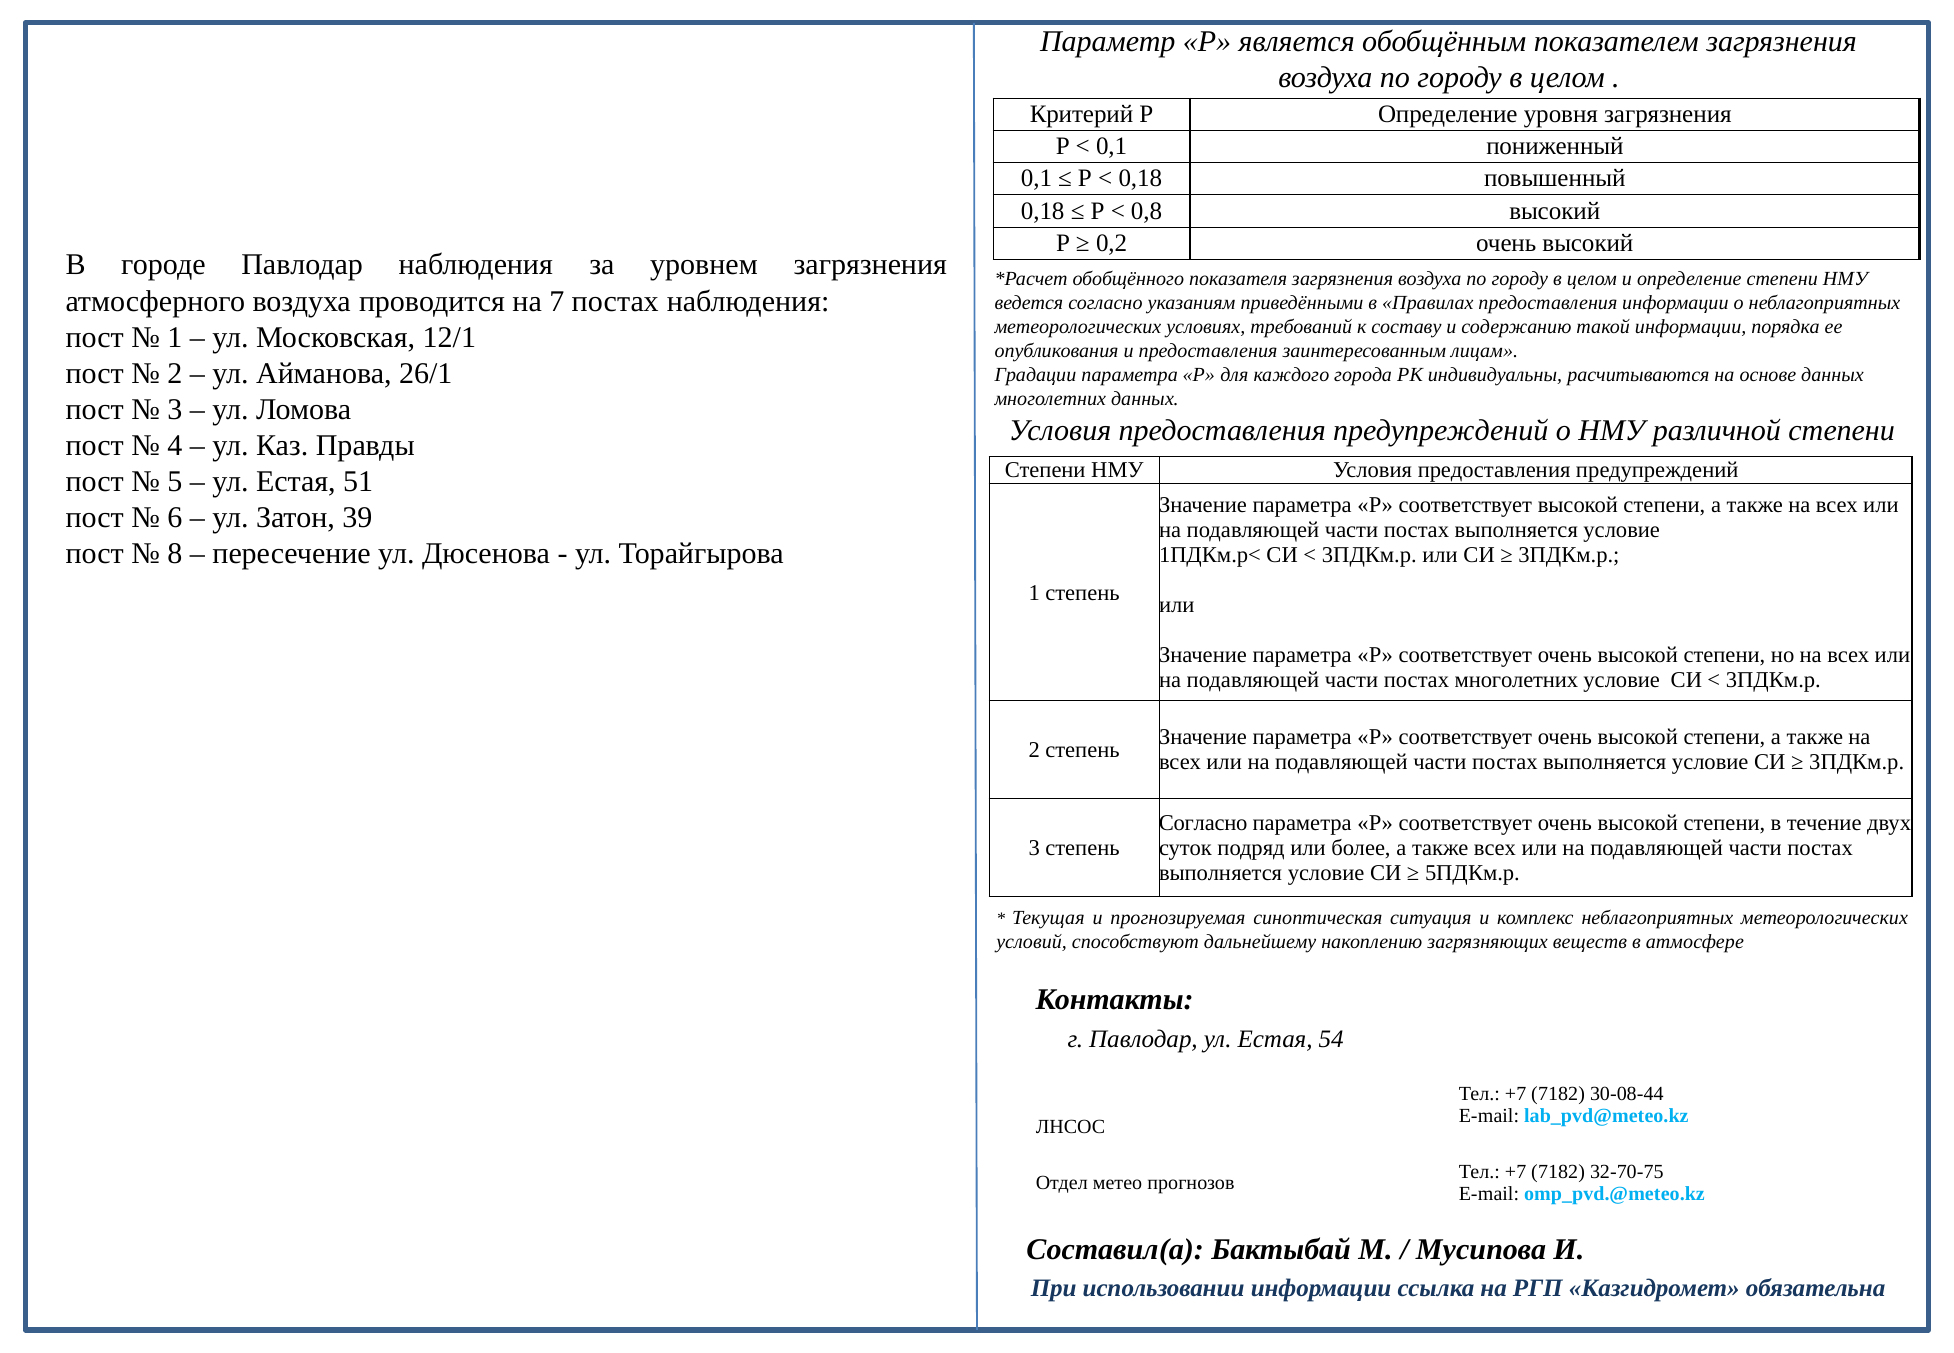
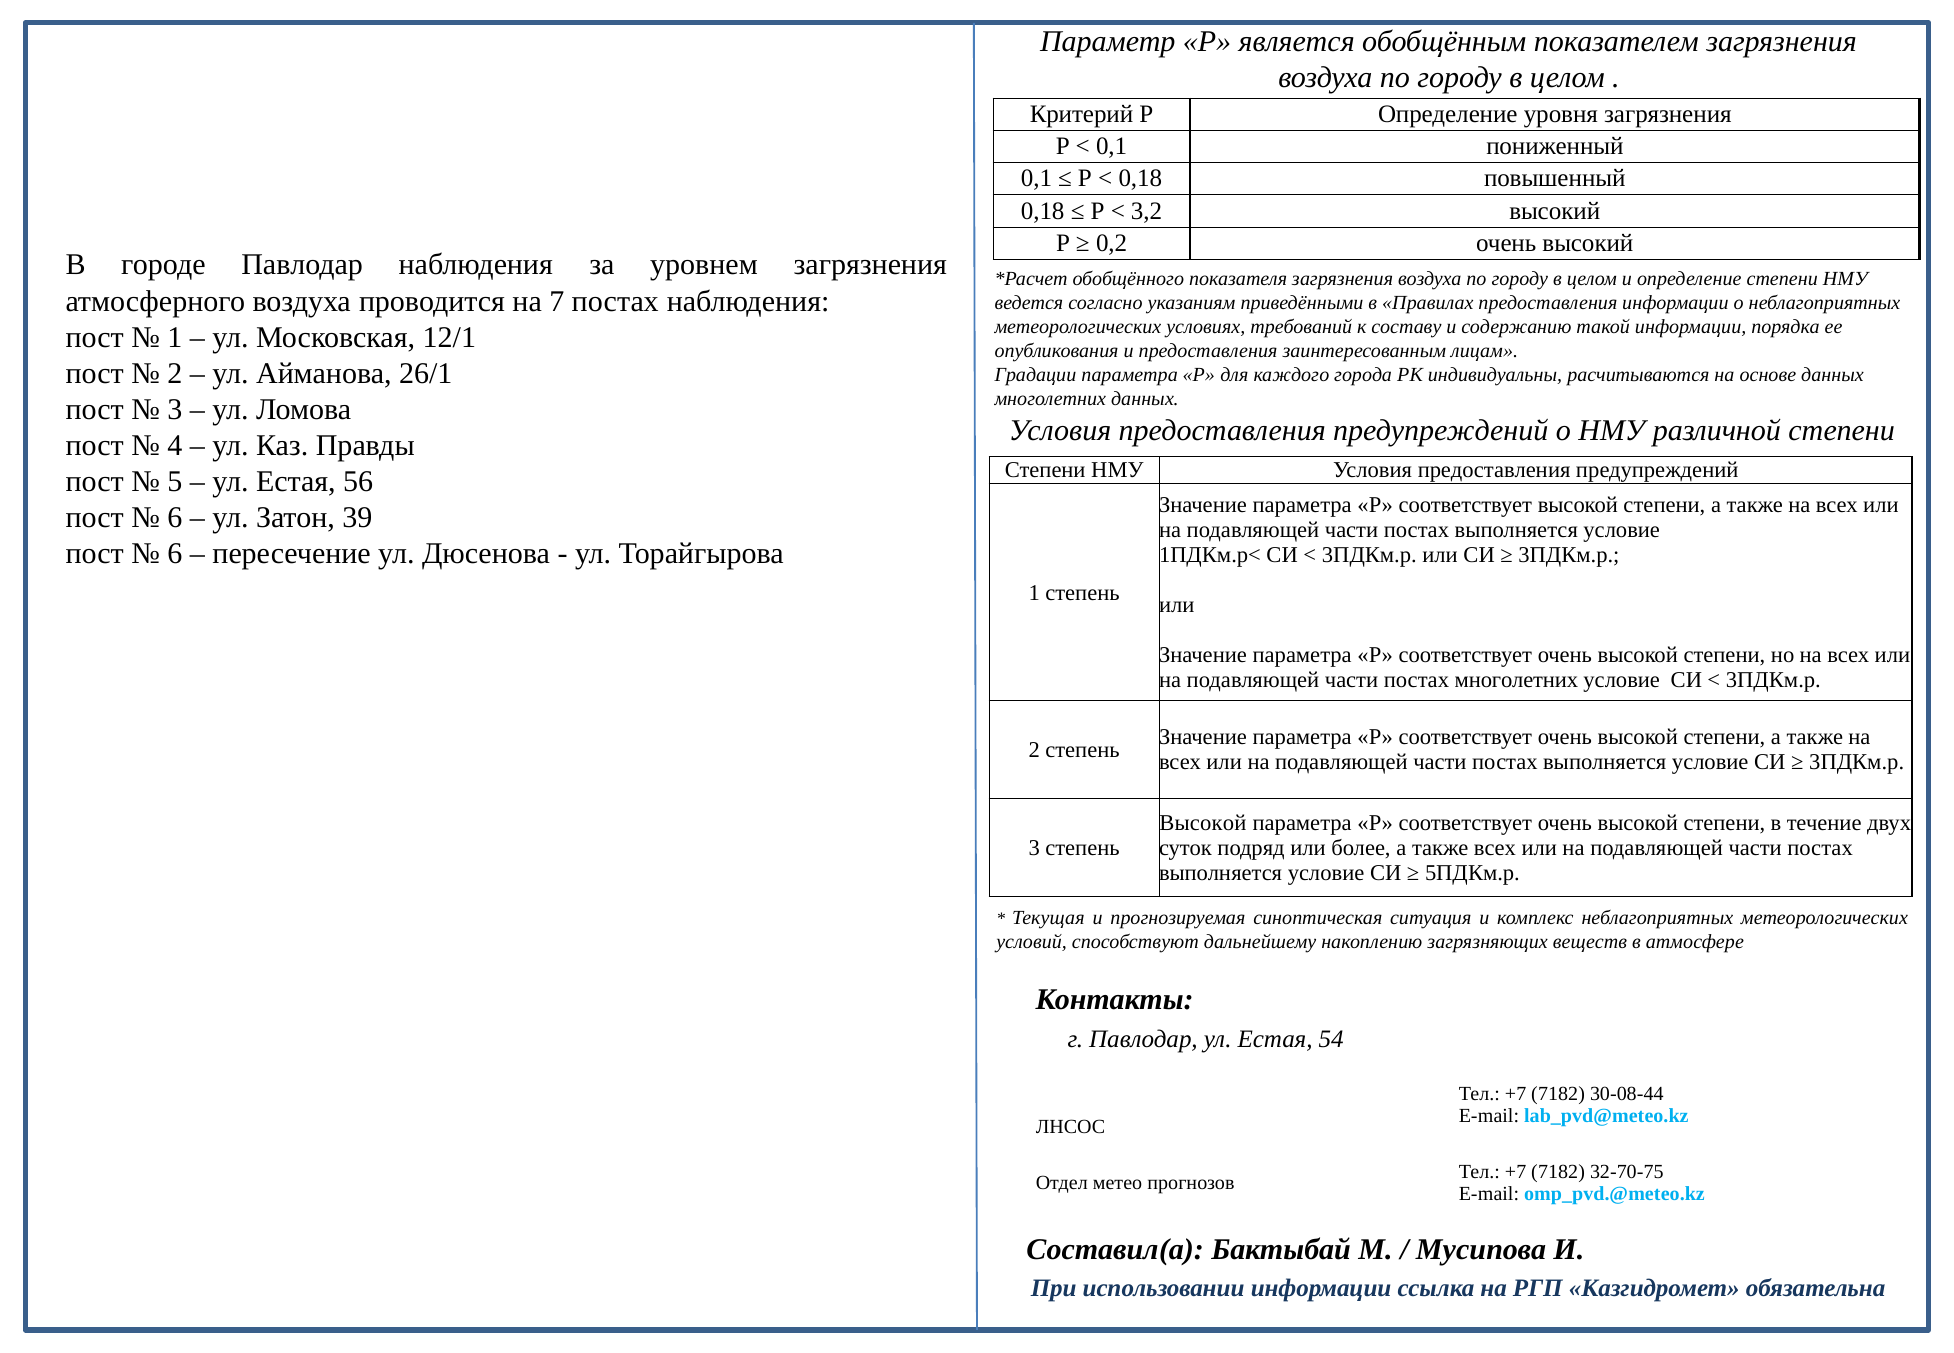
0,8: 0,8 -> 3,2 (1147, 211)
51: 51 -> 56 (358, 481)
8: 8 -> 6 (175, 554)
Согласно: Согласно -> Высокой (1203, 823)
